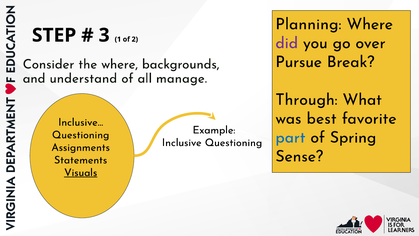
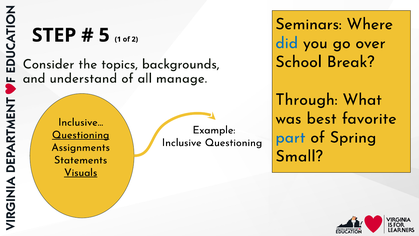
Planning: Planning -> Seminars (309, 24)
3: 3 -> 5 (104, 35)
did colour: purple -> blue (287, 43)
Pursue: Pursue -> School (299, 62)
the where: where -> topics (120, 64)
Questioning underline: none -> present (81, 135)
Sense: Sense -> Small (299, 156)
